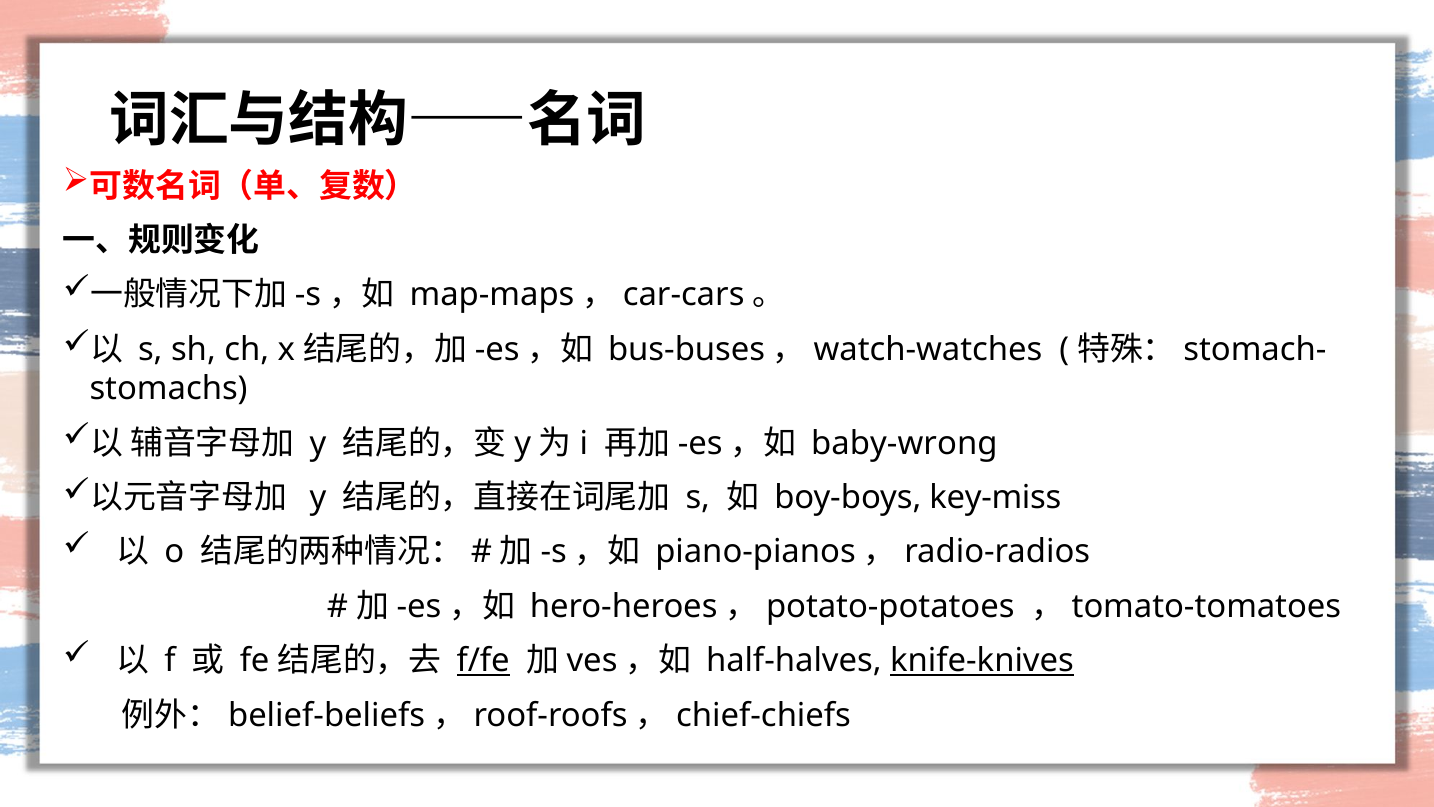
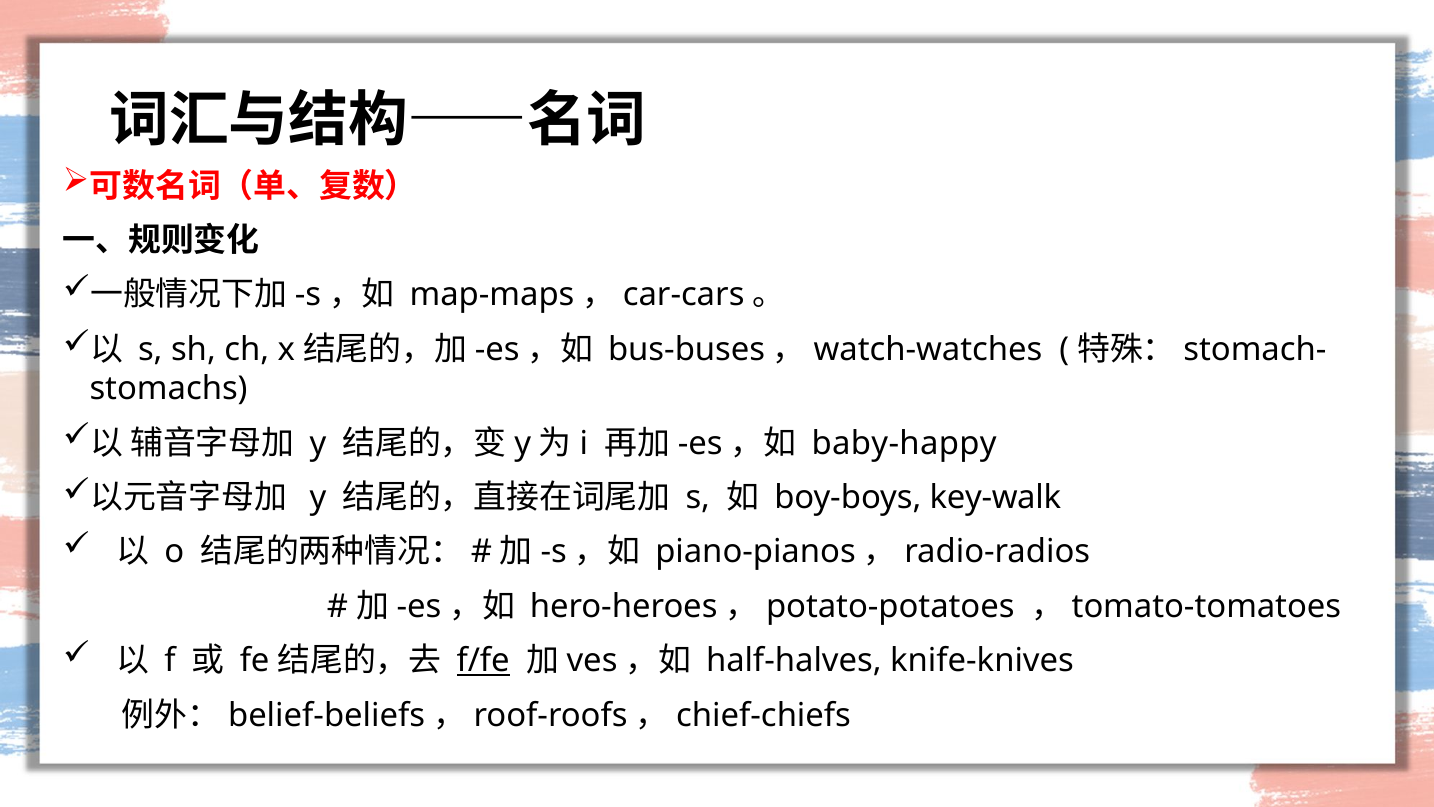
baby-wrong: baby-wrong -> baby-happy (904, 443)
key-miss: key-miss -> key-walk (995, 497)
knife-knives underline: present -> none (982, 661)
